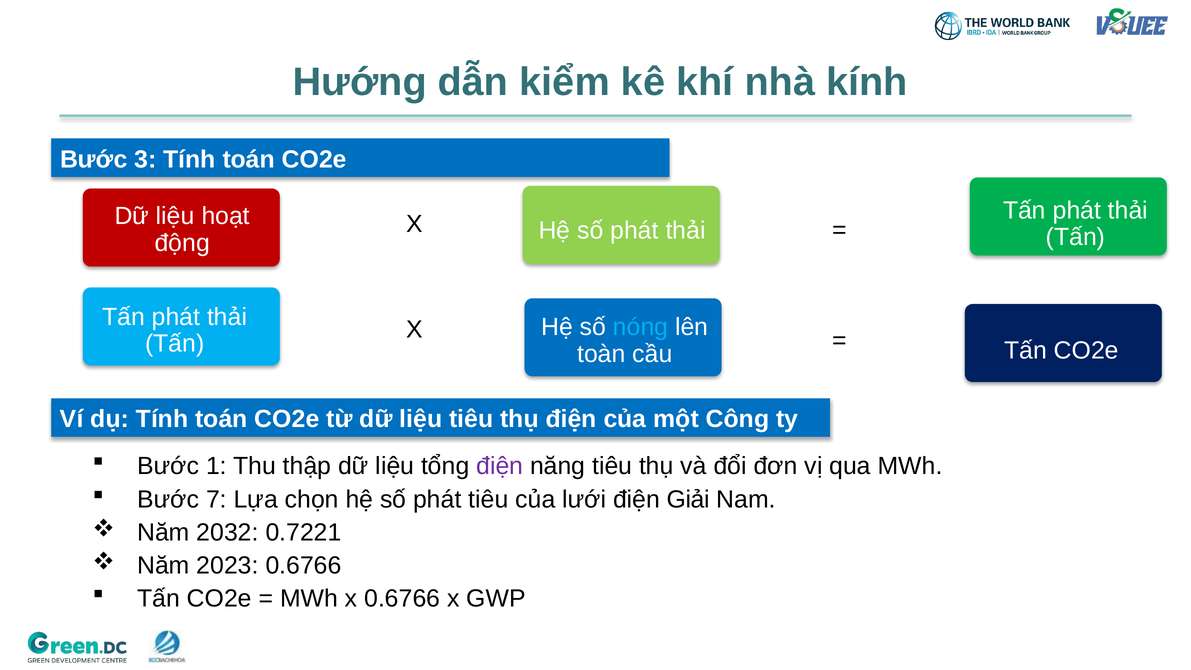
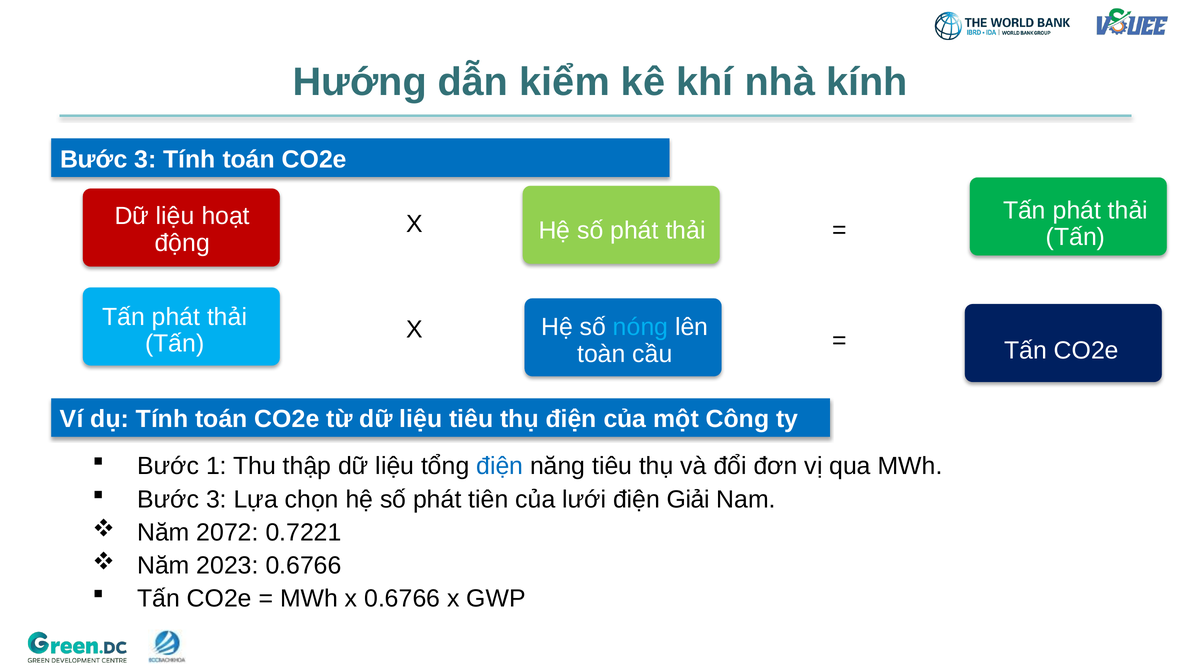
điện colour: purple -> blue (500, 466)
7: 7 -> 3 (216, 499)
phát tiêu: tiêu -> tiên (488, 499)
2032: 2032 -> 2072 (228, 532)
